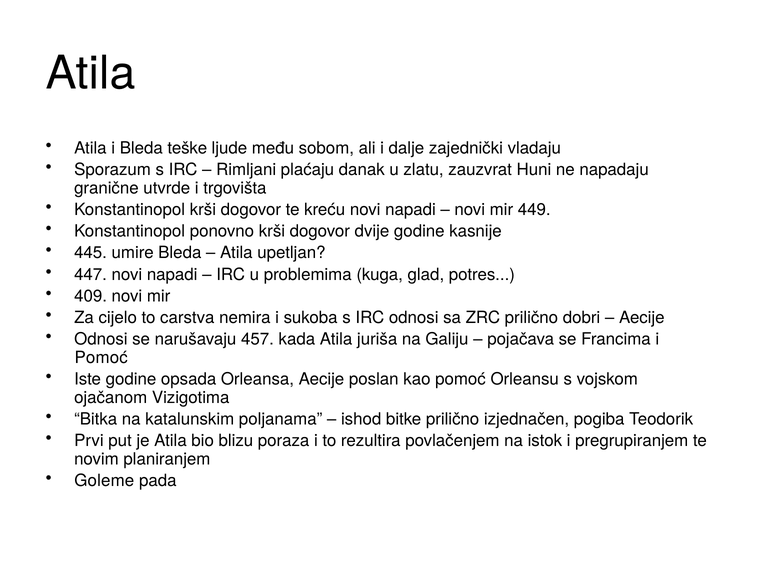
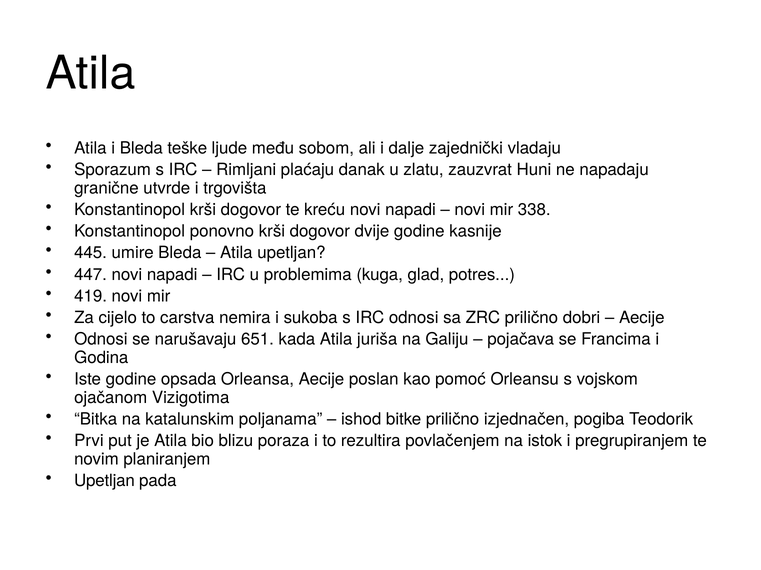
449: 449 -> 338 (534, 210)
409: 409 -> 419 (91, 297)
457: 457 -> 651 (257, 340)
Pomoć: Pomoć -> Godina (101, 358)
Goleme: Goleme -> Upetljan (104, 481)
